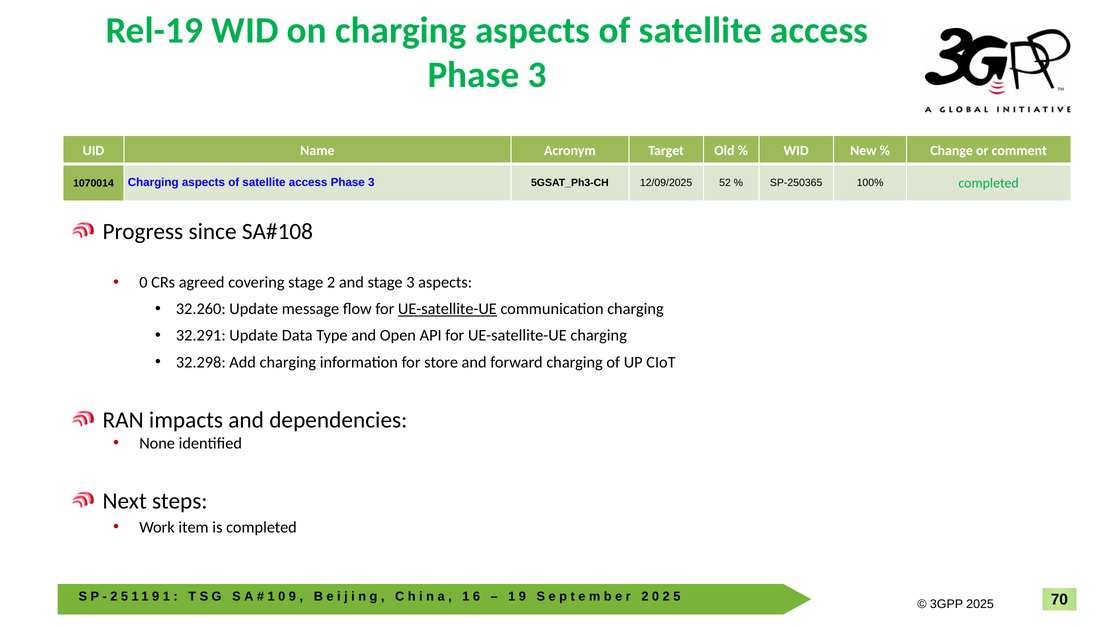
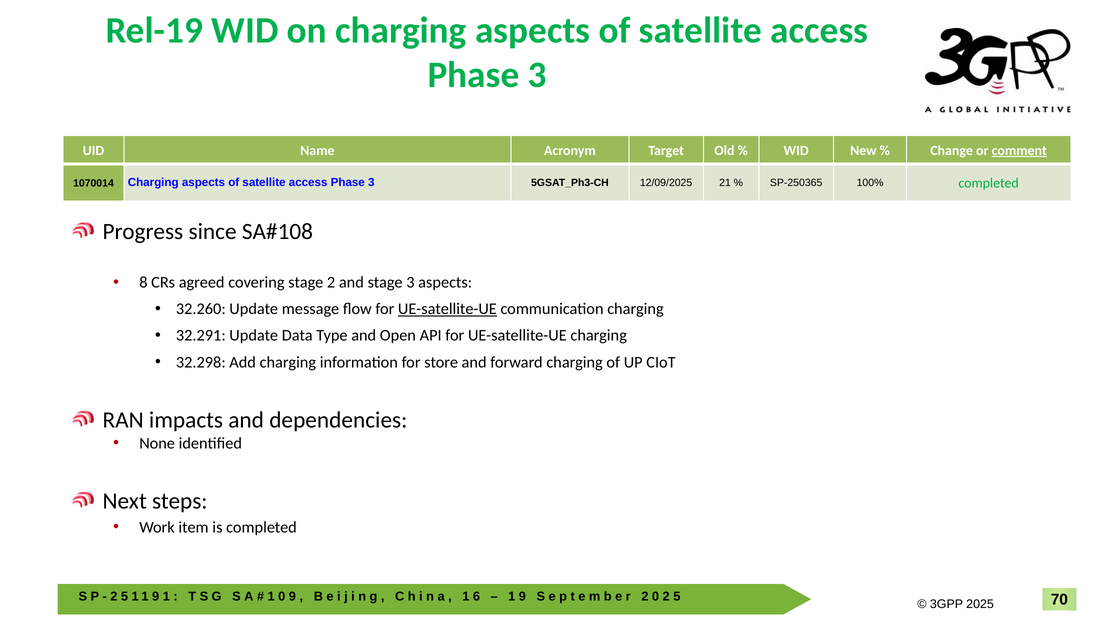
comment underline: none -> present (1019, 150)
52: 52 -> 21 (725, 183)
0: 0 -> 8 (143, 283)
